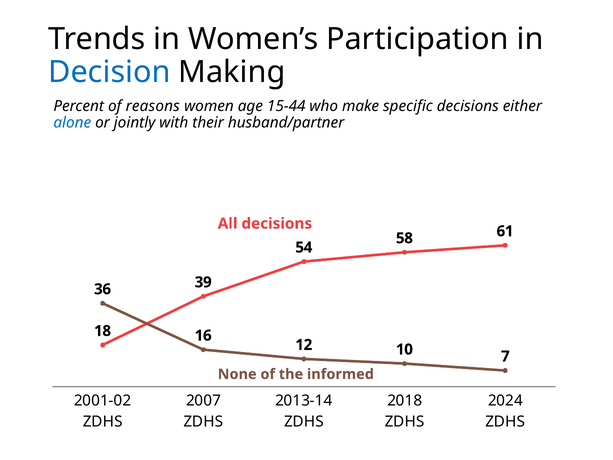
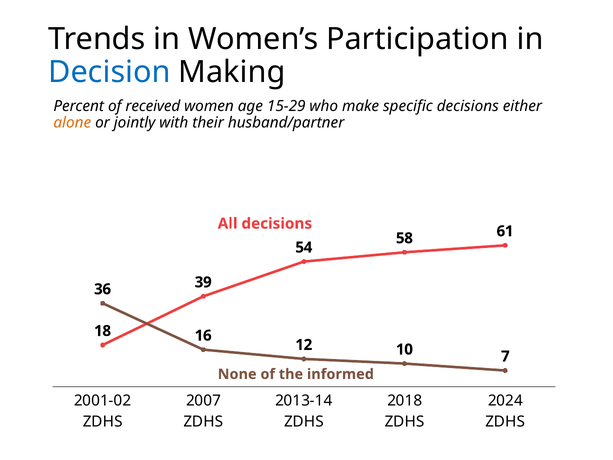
reasons: reasons -> received (153, 106)
15-44: 15-44 -> 15-29 (286, 106)
alone colour: blue -> orange (72, 122)
